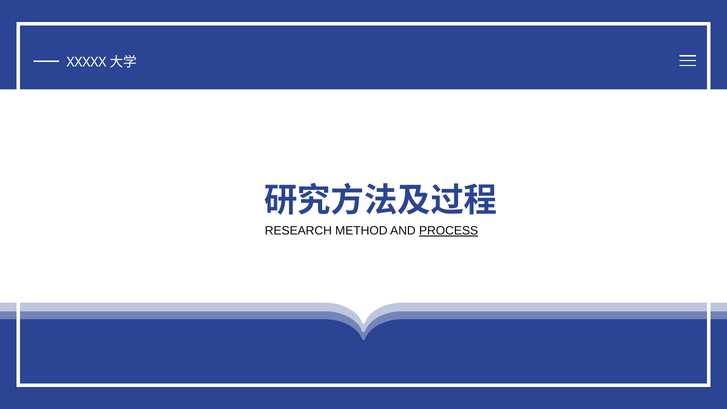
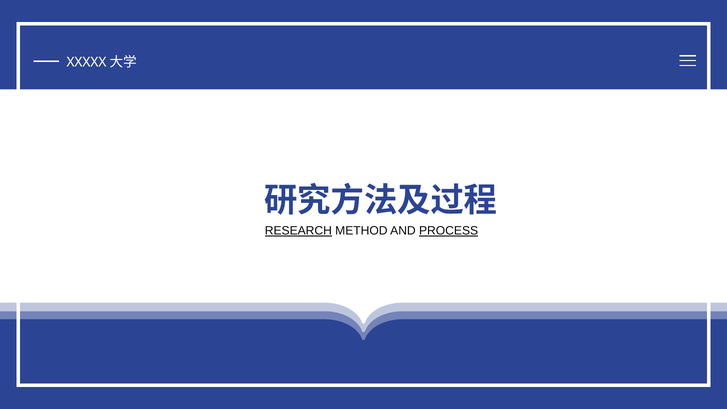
RESEARCH underline: none -> present (298, 231)
